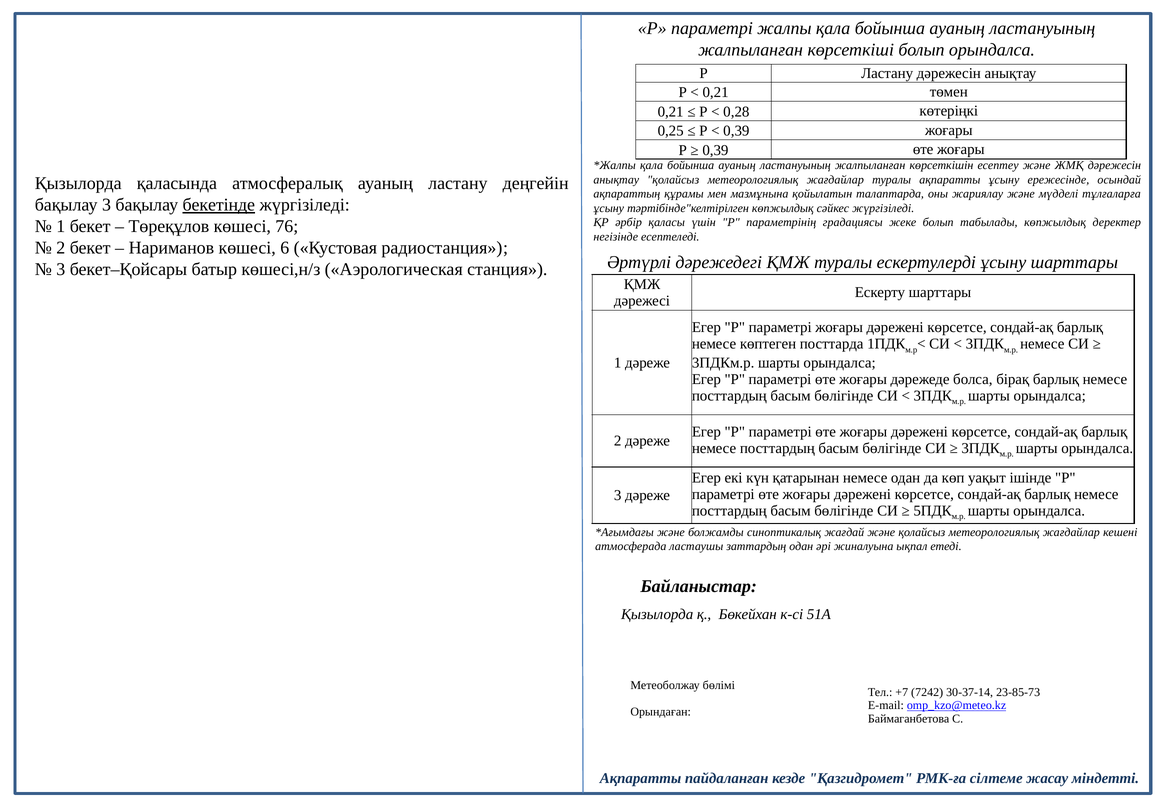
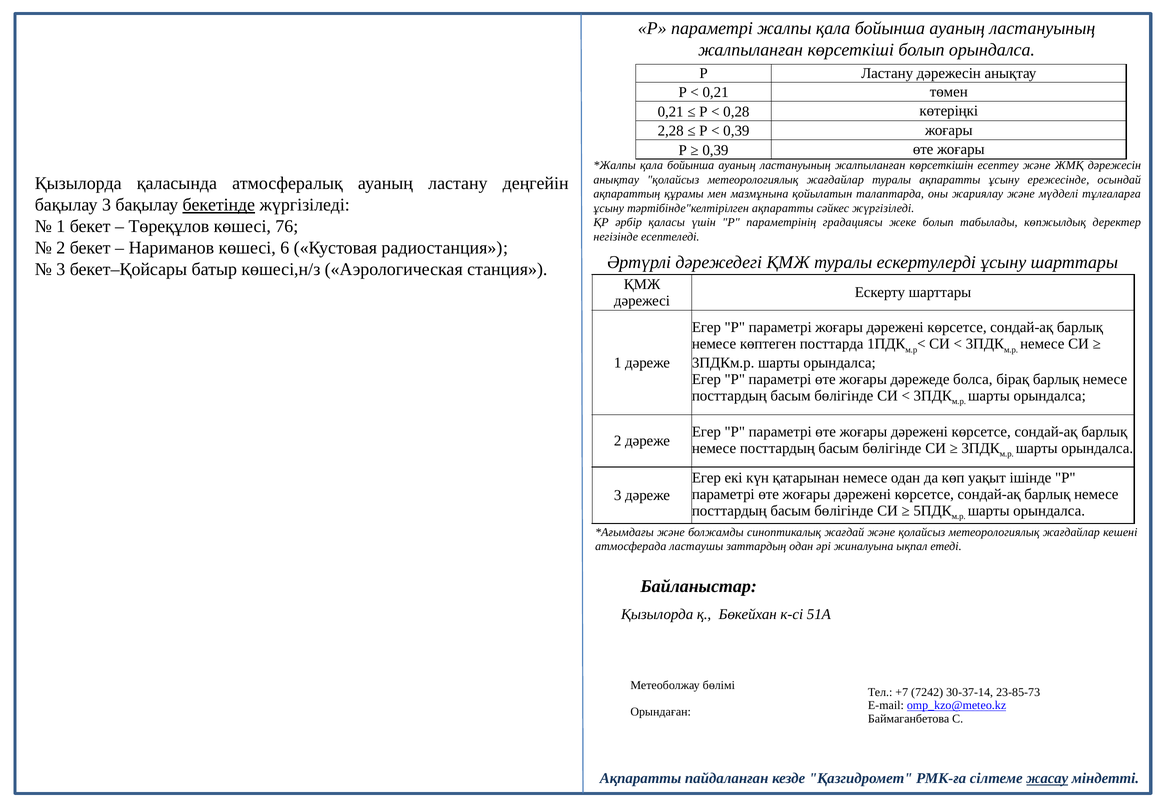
0,25: 0,25 -> 2,28 (671, 131)
тәртібінде"келтірілген көпжылдық: көпжылдық -> ақпаратты (783, 208)
жасау underline: none -> present (1047, 779)
